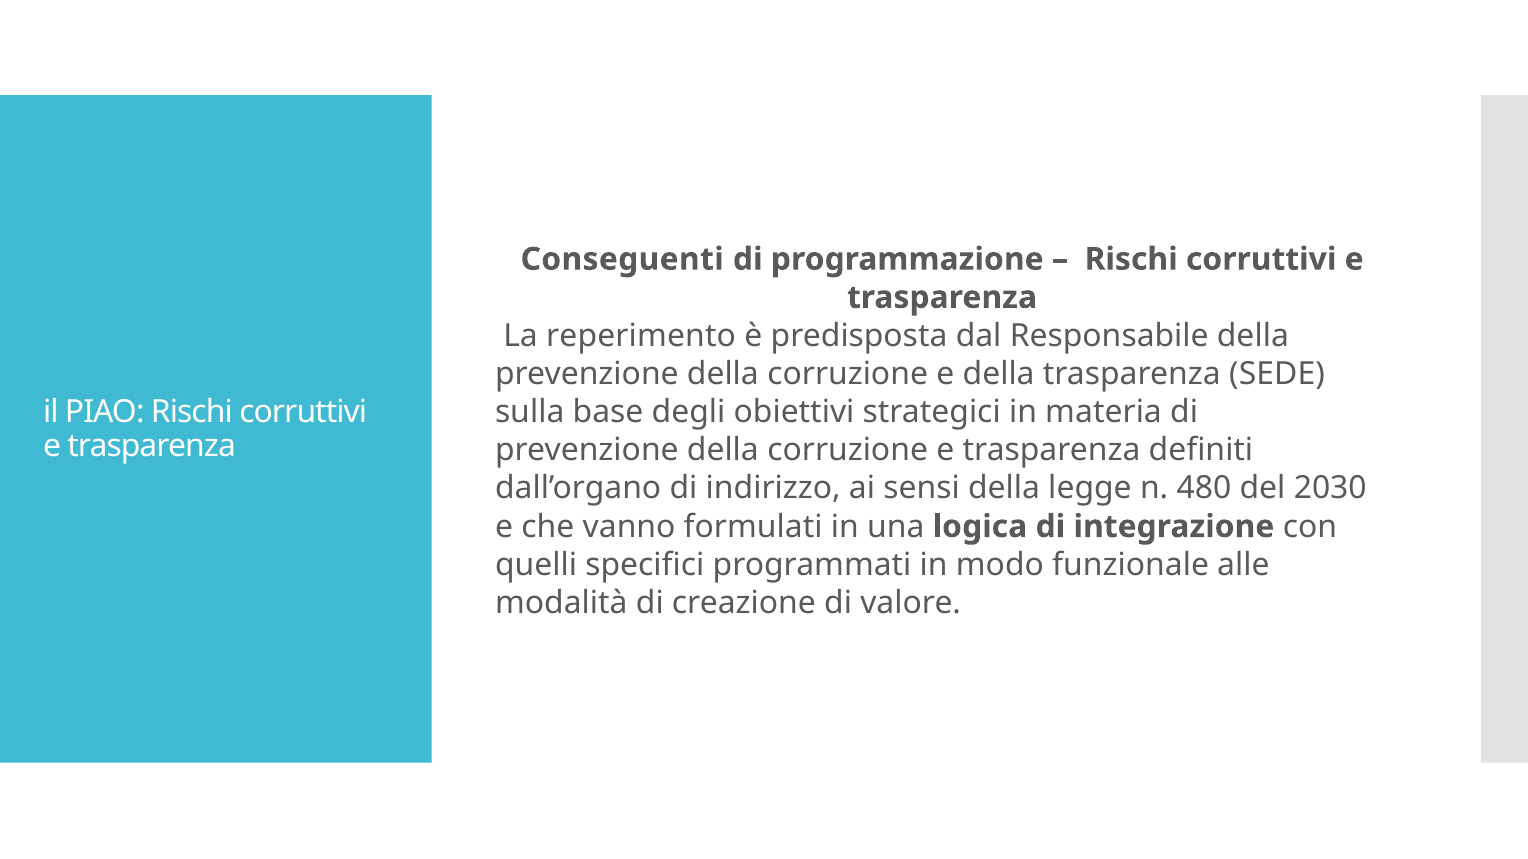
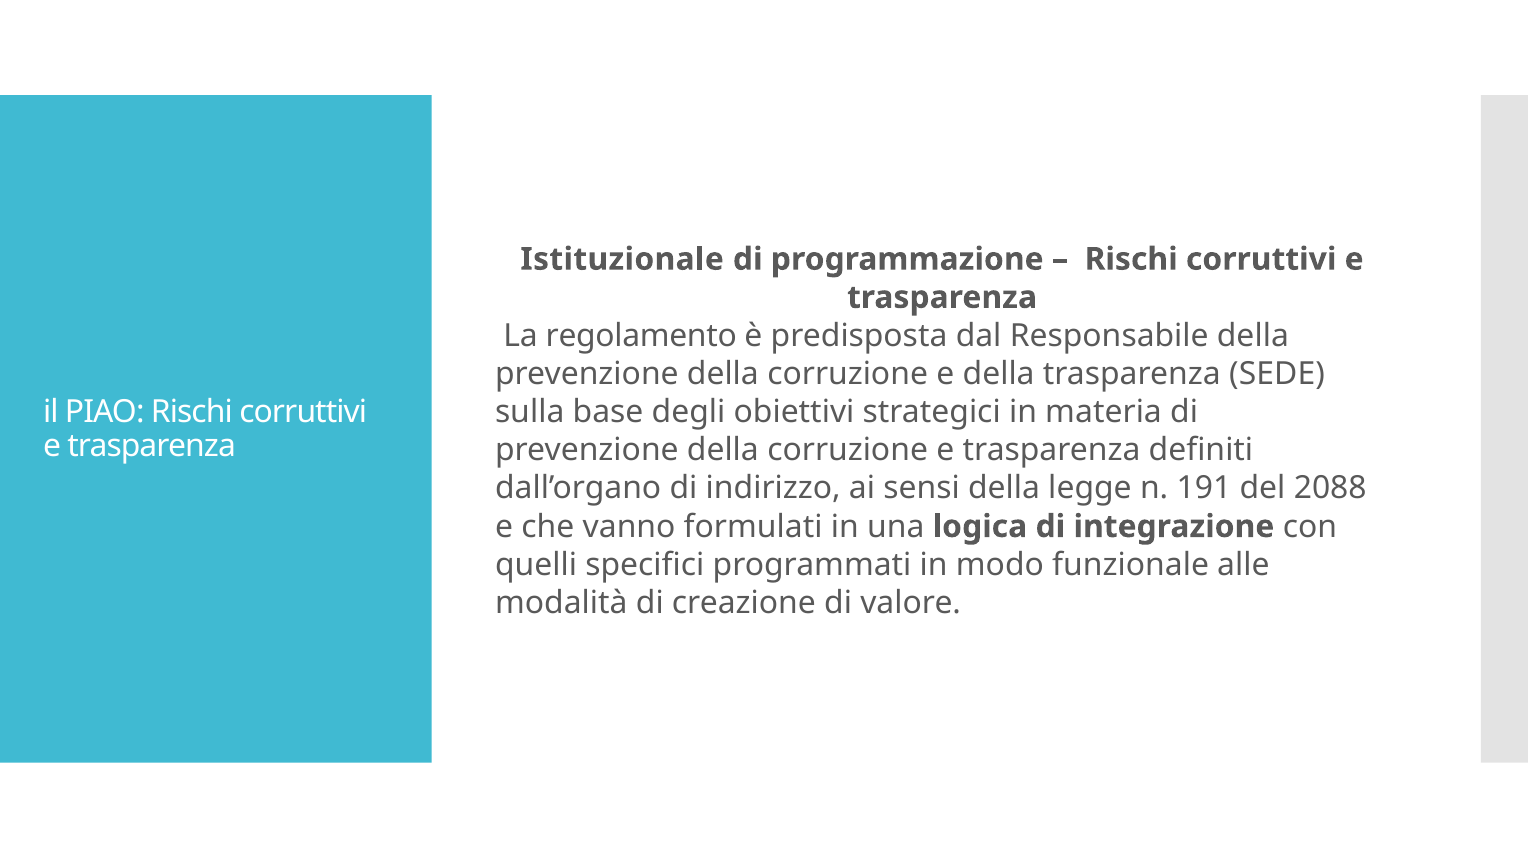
Conseguenti: Conseguenti -> Istituzionale (622, 259)
reperimento: reperimento -> regolamento (641, 336)
480: 480 -> 191 (1204, 489)
2030: 2030 -> 2088 (1330, 489)
